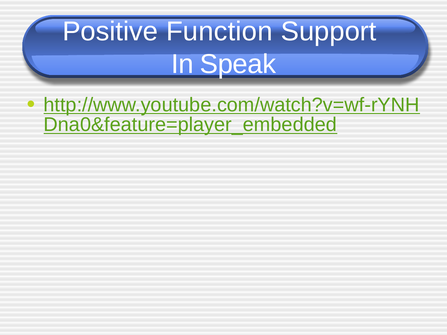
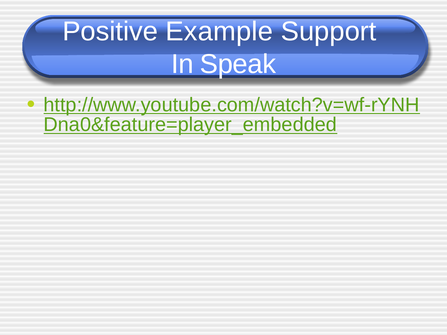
Function: Function -> Example (219, 31)
